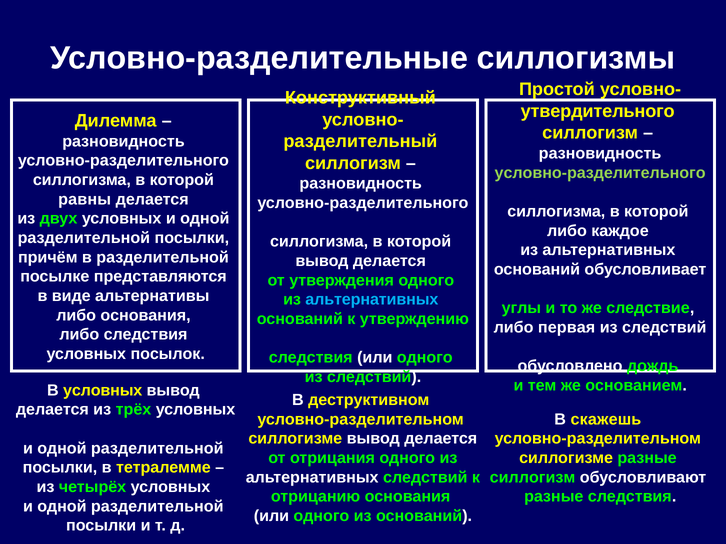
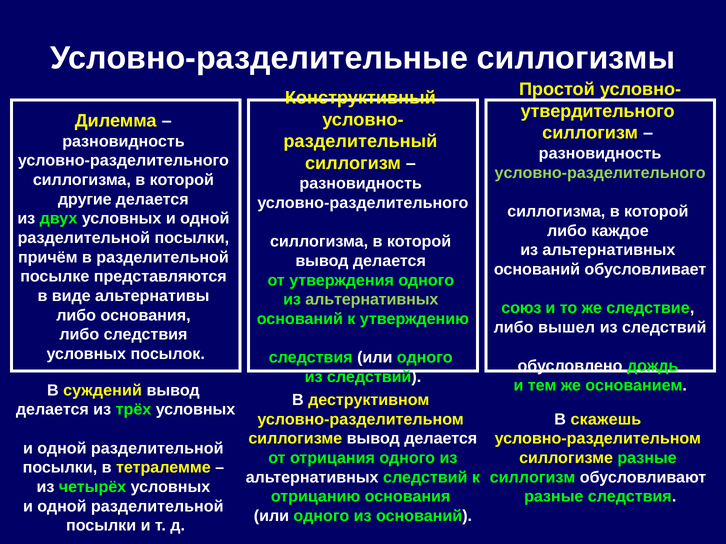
равны: равны -> другие (85, 199)
альтернативных colour: light blue -> light green (372, 300)
углы: углы -> союз (521, 308)
первая: первая -> вышел (567, 328)
В условных: условных -> суждений (103, 391)
